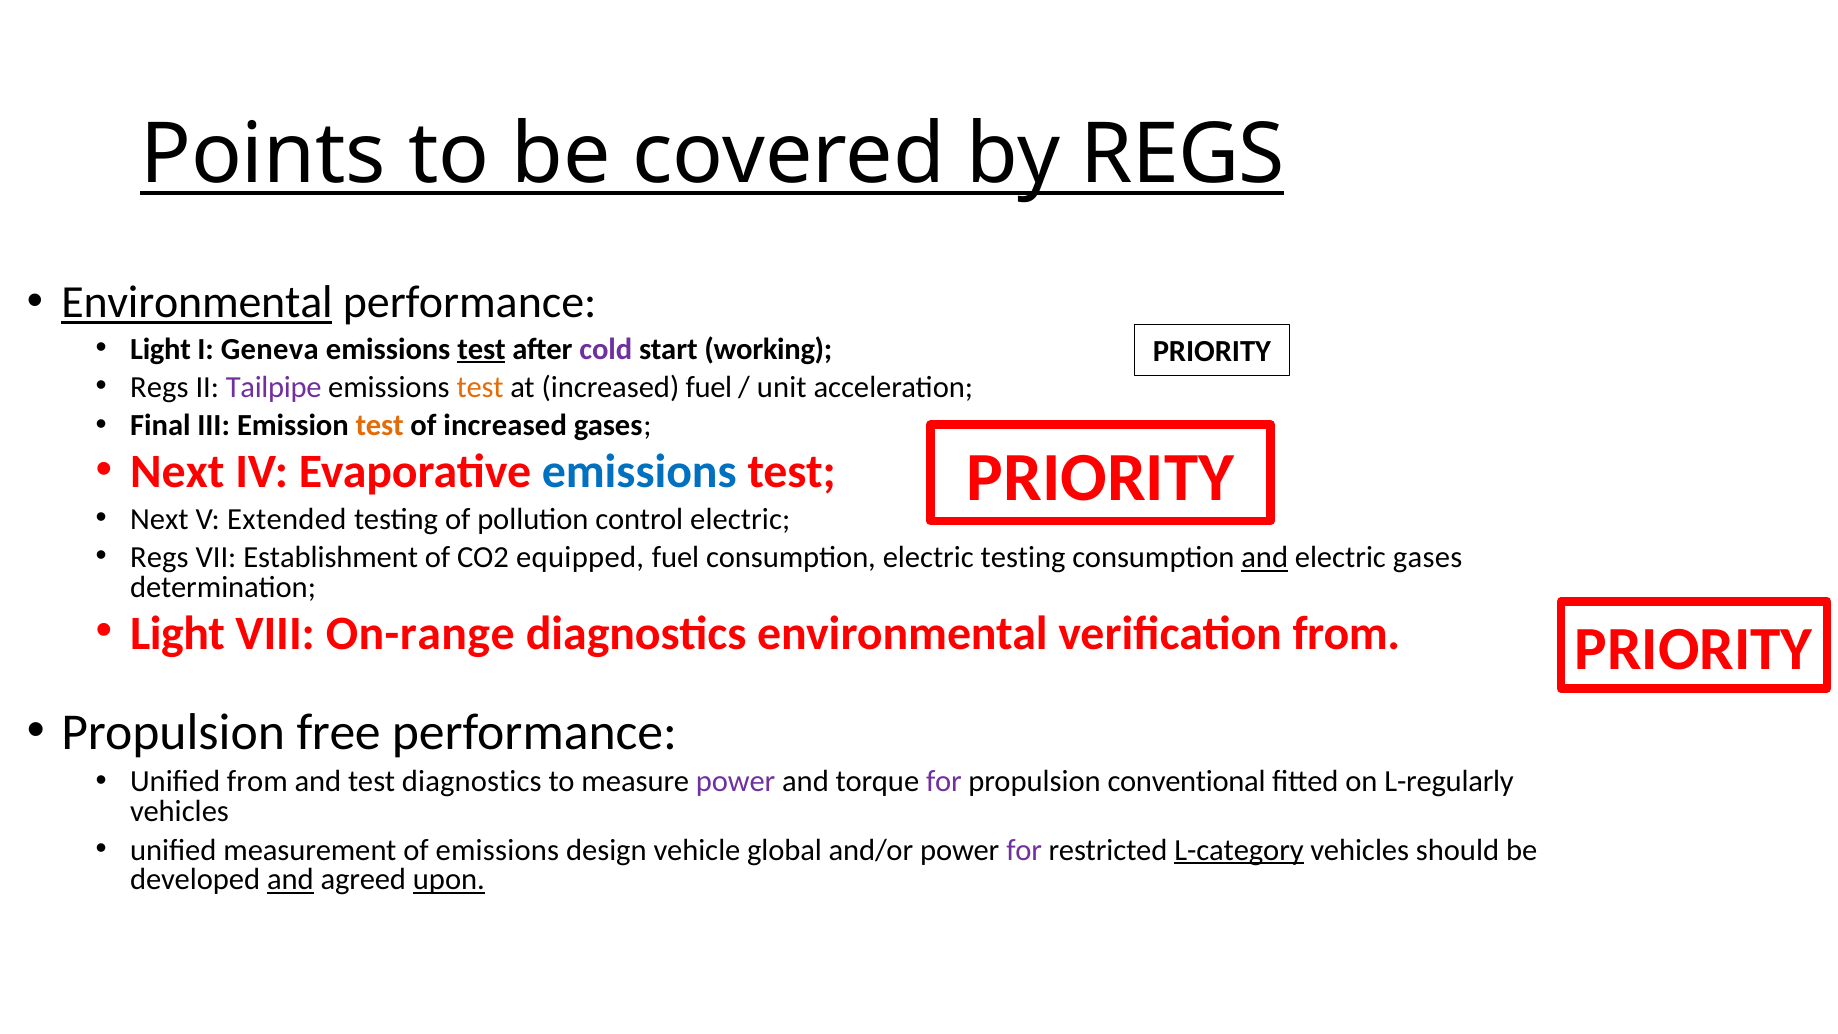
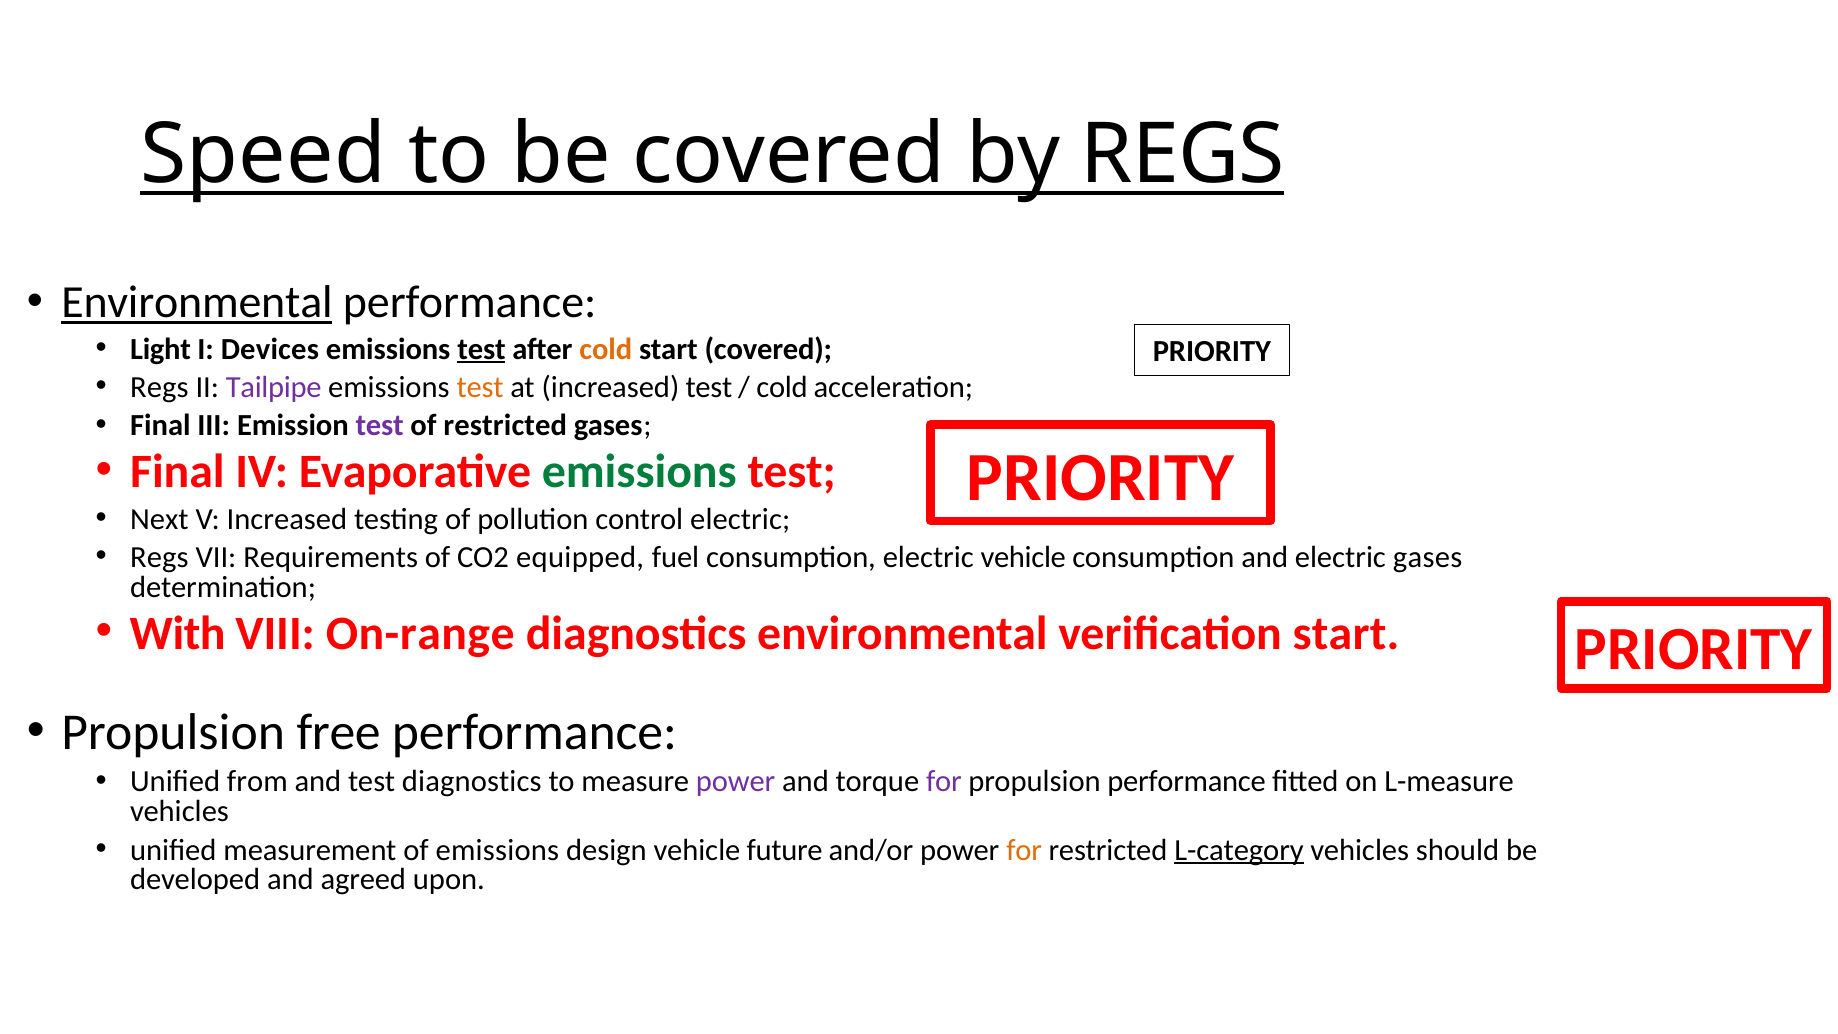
Points: Points -> Speed (263, 154)
Geneva: Geneva -> Devices (270, 349)
cold colour: purple -> orange (606, 349)
start working: working -> covered (768, 349)
increased fuel: fuel -> test (709, 387)
unit: unit -> cold (782, 387)
test colour: orange -> purple (380, 426)
of increased: increased -> restricted (505, 426)
Next: Next -> Final (177, 472)
emissions colour: blue -> green (639, 472)
V Extended: Extended -> Increased (287, 519)
Establishment: Establishment -> Requirements (331, 557)
electric testing: testing -> vehicle (1023, 557)
and underline: present -> none (1265, 557)
Light: Light -> With (178, 633)
verification from: from -> start (1346, 633)
propulsion conventional: conventional -> performance (1187, 782)
L-regularly: L-regularly -> L-measure (1449, 782)
global: global -> future (785, 850)
for colour: purple -> orange (1024, 850)
and underline: present -> none (290, 880)
upon underline: present -> none (449, 880)
